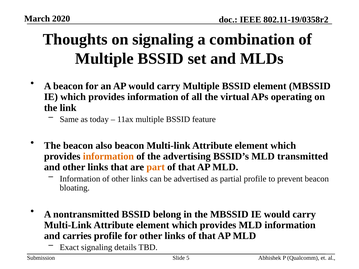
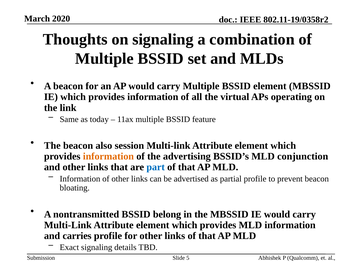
also beacon: beacon -> session (129, 146)
transmitted: transmitted -> conjunction (303, 157)
part colour: orange -> blue (156, 167)
